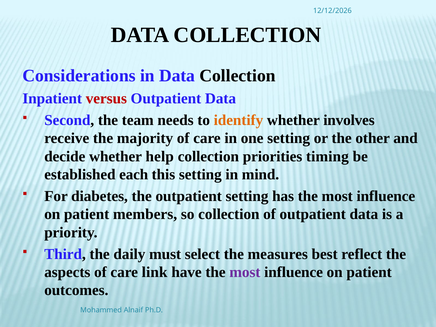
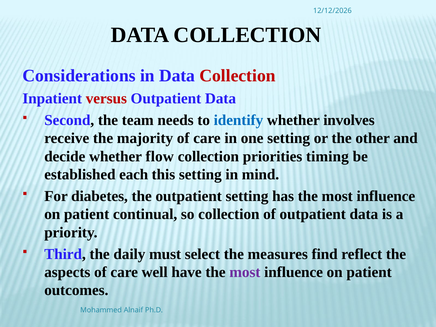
Collection colour: black -> red (238, 76)
identify colour: orange -> blue (238, 120)
help: help -> flow (160, 156)
members: members -> continual (145, 214)
best: best -> find (325, 254)
link: link -> well (155, 272)
